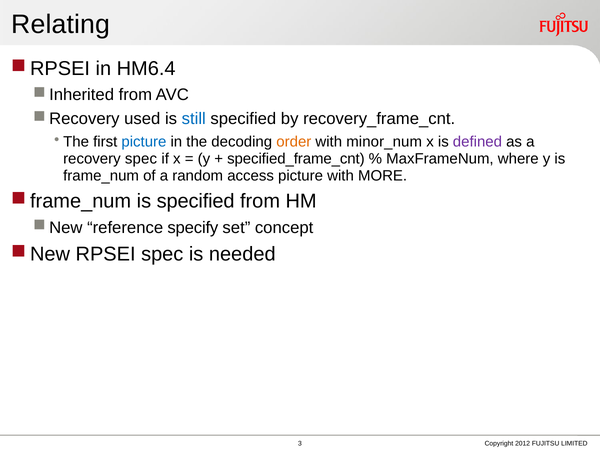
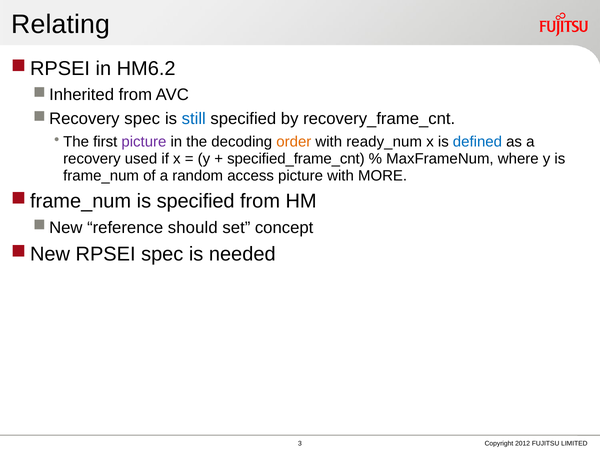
HM6.4: HM6.4 -> HM6.2 (146, 69)
used: used -> spec (142, 119)
picture colour: blue -> purple (144, 142)
minor_num: minor_num -> ready_num (384, 142)
defined colour: purple -> blue (477, 142)
recovery spec: spec -> used (141, 159)
specify: specify -> should (193, 228)
